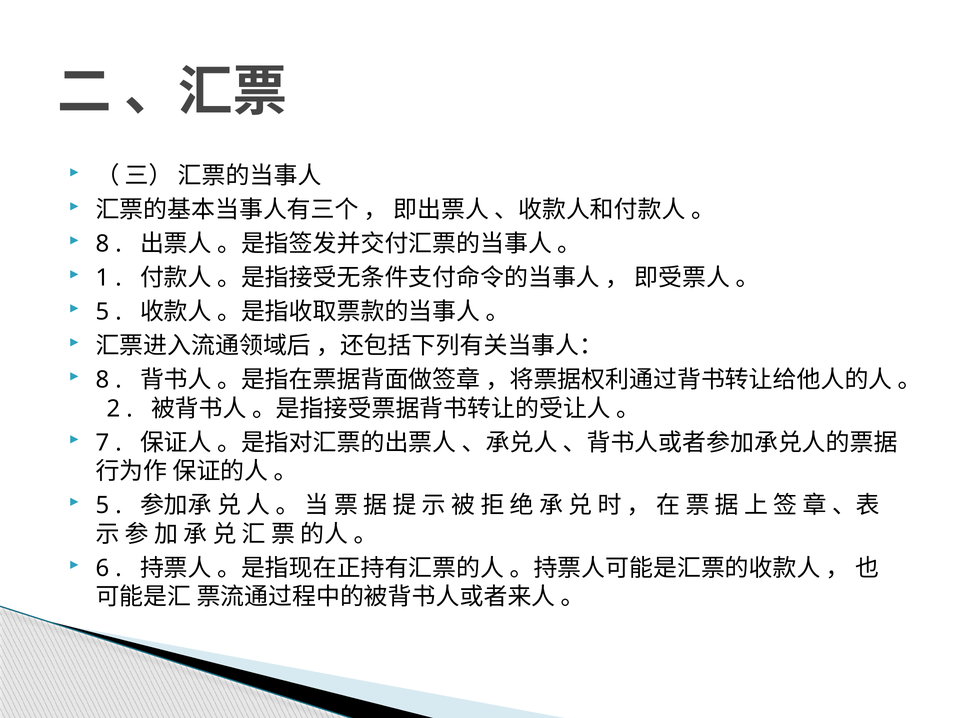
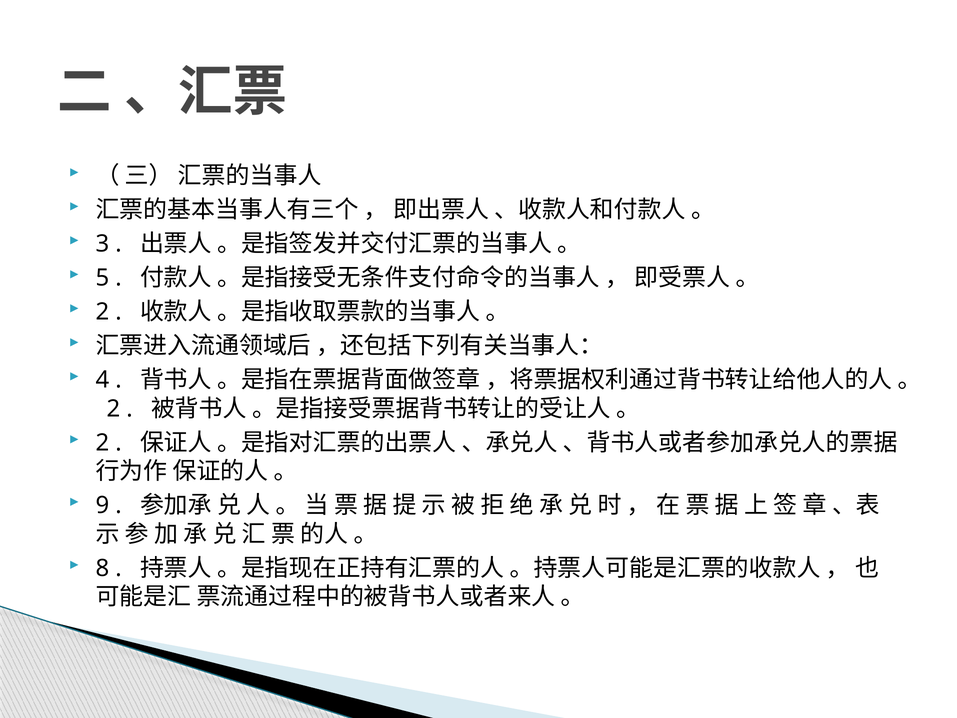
8: 8 -> 3 (102, 244)
1: 1 -> 5 (102, 278)
5: 5 -> 2 (102, 312)
8: 8 -> 4 (102, 380)
7: 7 -> 2 (102, 443)
5: 5 -> 9 (102, 505)
6: 6 -> 8 (102, 568)
